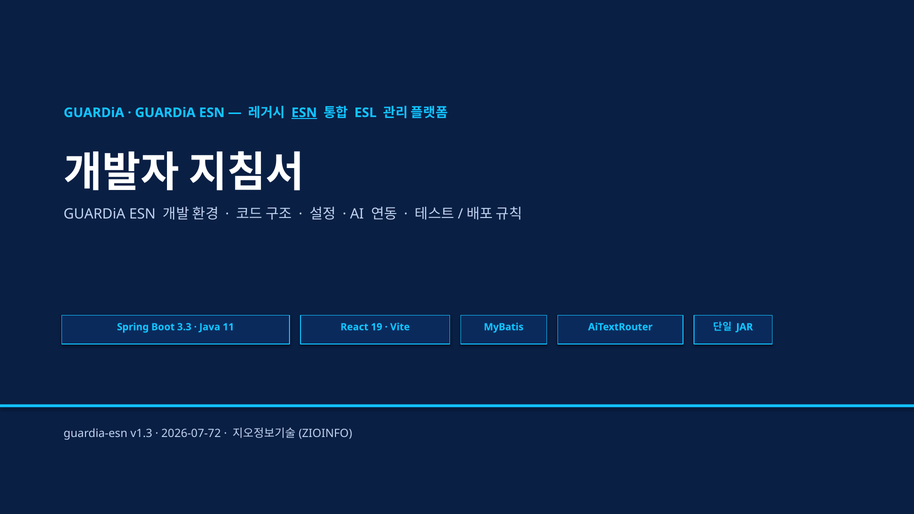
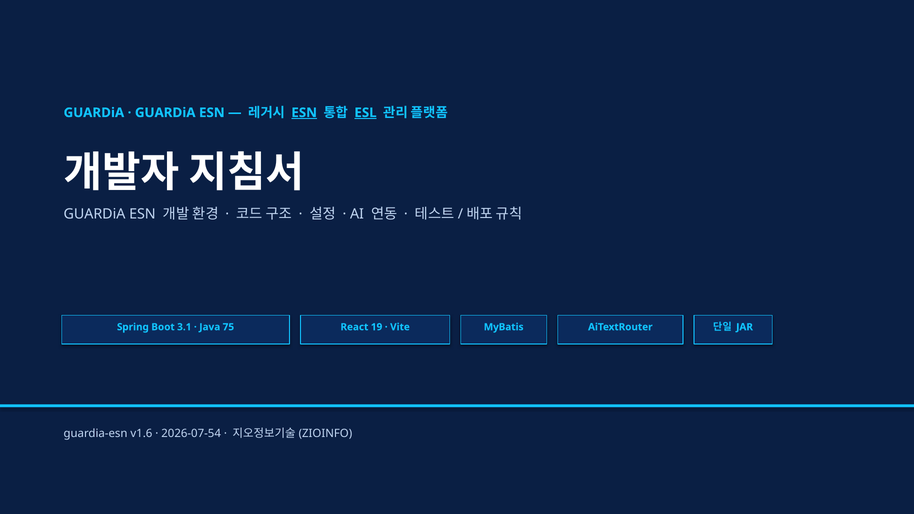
ESL underline: none -> present (366, 113)
3.3: 3.3 -> 3.1 (184, 327)
11: 11 -> 75 (228, 327)
v1.3: v1.3 -> v1.6 (141, 434)
2026-07-72: 2026-07-72 -> 2026-07-54 (191, 434)
